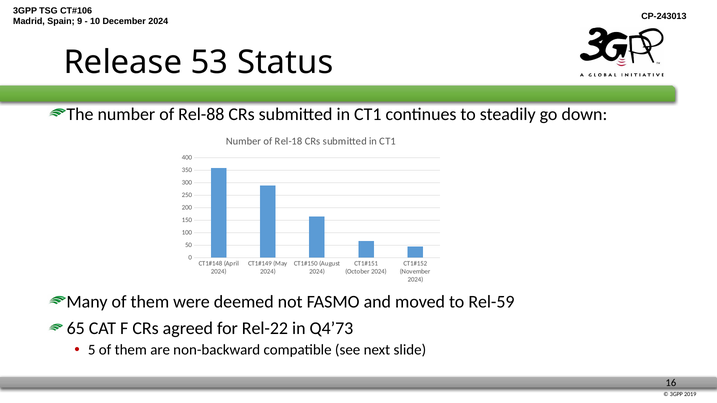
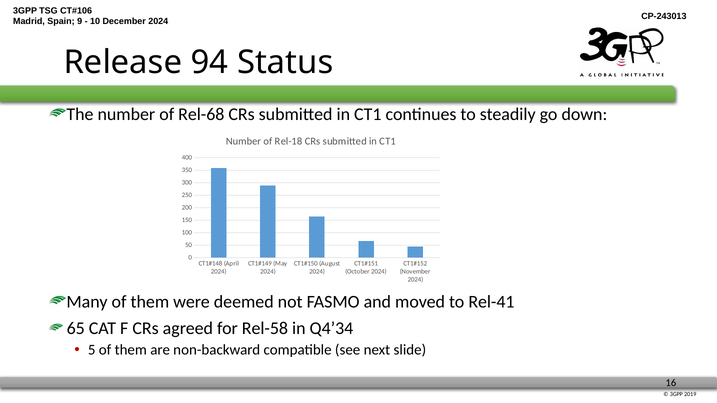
53: 53 -> 94 (210, 63)
Rel-88: Rel-88 -> Rel-68 (201, 114)
Rel-59: Rel-59 -> Rel-41 (491, 302)
Rel-22: Rel-22 -> Rel-58 (265, 329)
Q4’73: Q4’73 -> Q4’34 (331, 329)
